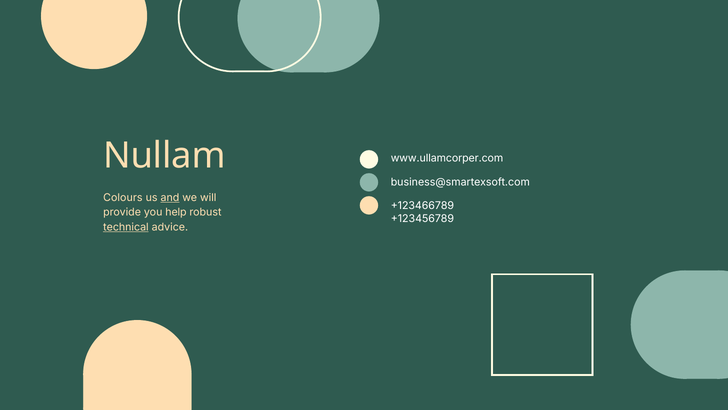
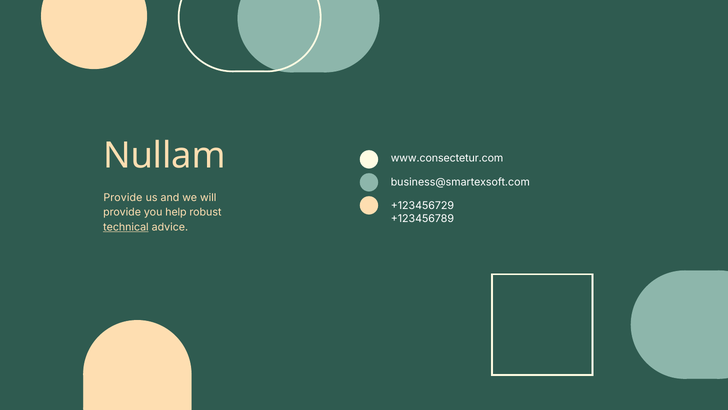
www.ullamcorper.com: www.ullamcorper.com -> www.consectetur.com (447, 158)
Colours: Colours -> Provide (123, 197)
and underline: present -> none (170, 197)
+123466789: +123466789 -> +123456729 (422, 206)
